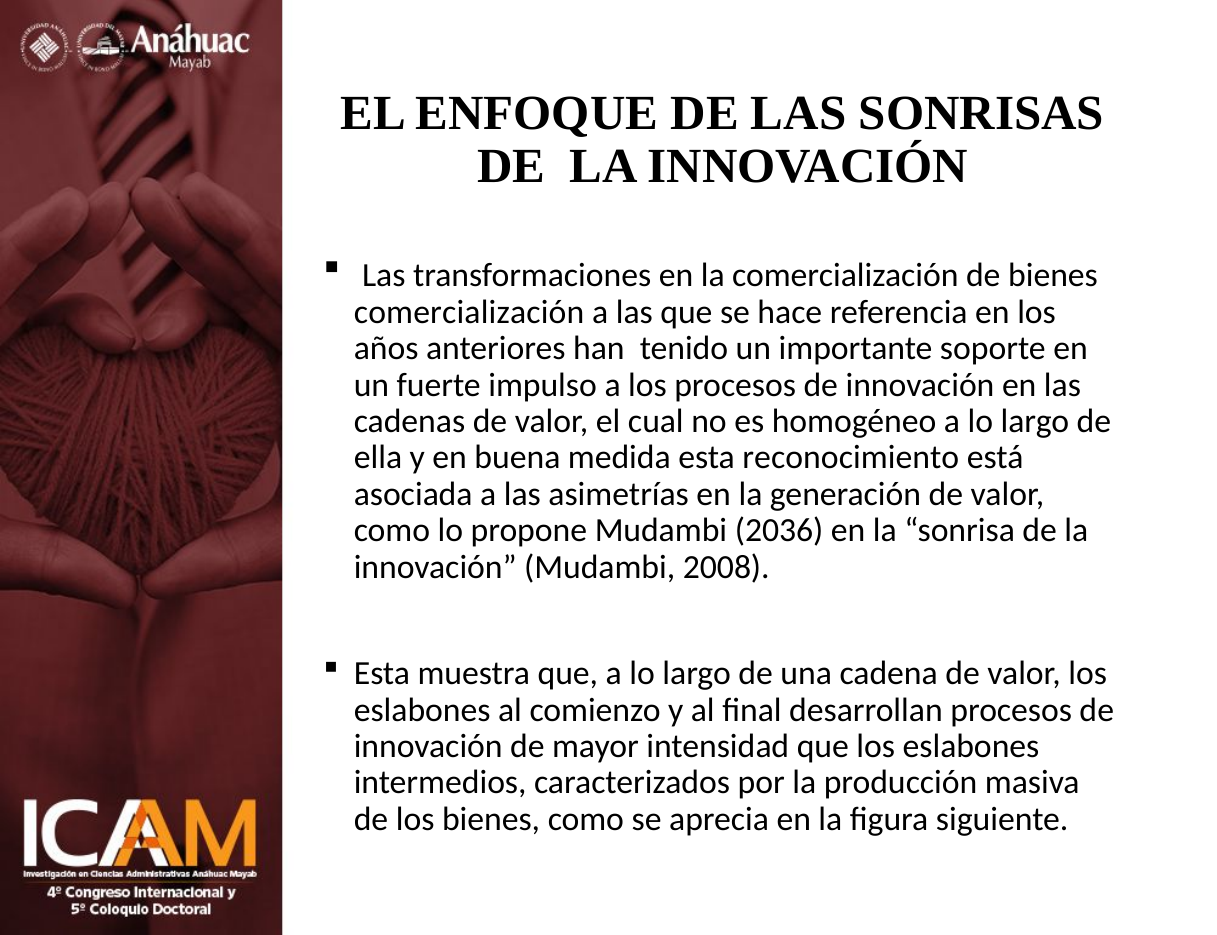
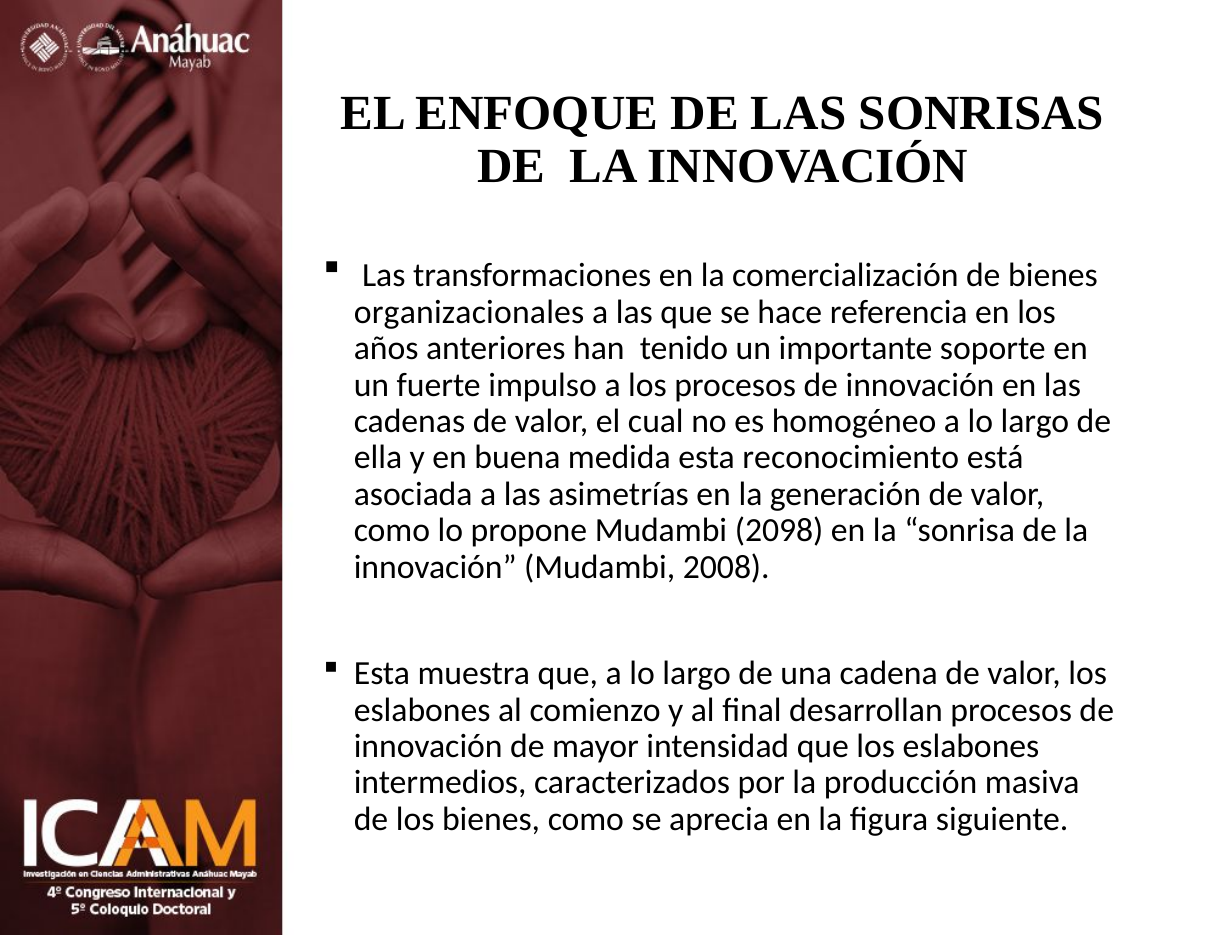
comercialización: comercialización -> organizacionales (469, 312)
2036: 2036 -> 2098 (779, 530)
